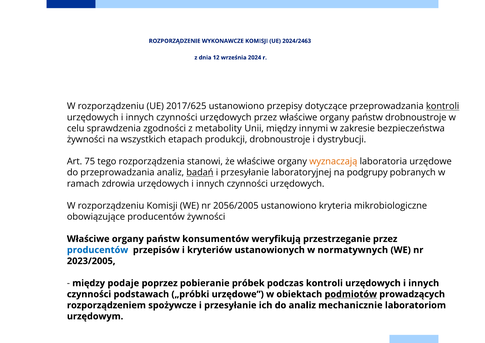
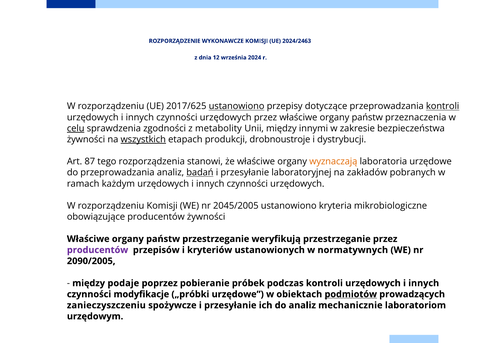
ustanowiono underline: none -> present (237, 106)
państw drobnoustroje: drobnoustroje -> przeznaczenia (416, 117)
celu underline: none -> present (76, 128)
wszystkich underline: none -> present (143, 139)
75: 75 -> 87 (90, 161)
podgrupy: podgrupy -> zakładów (367, 173)
zdrowia: zdrowia -> każdym (118, 184)
2056/2005: 2056/2005 -> 2045/2005 (236, 206)
państw konsumentów: konsumentów -> przestrzeganie (216, 239)
producentów colour: blue -> purple (98, 250)
2023/2005: 2023/2005 -> 2090/2005 (91, 261)
podstawach: podstawach -> modyfikacje (141, 294)
rozporządzeniem: rozporządzeniem -> zanieczyszczeniu (106, 305)
